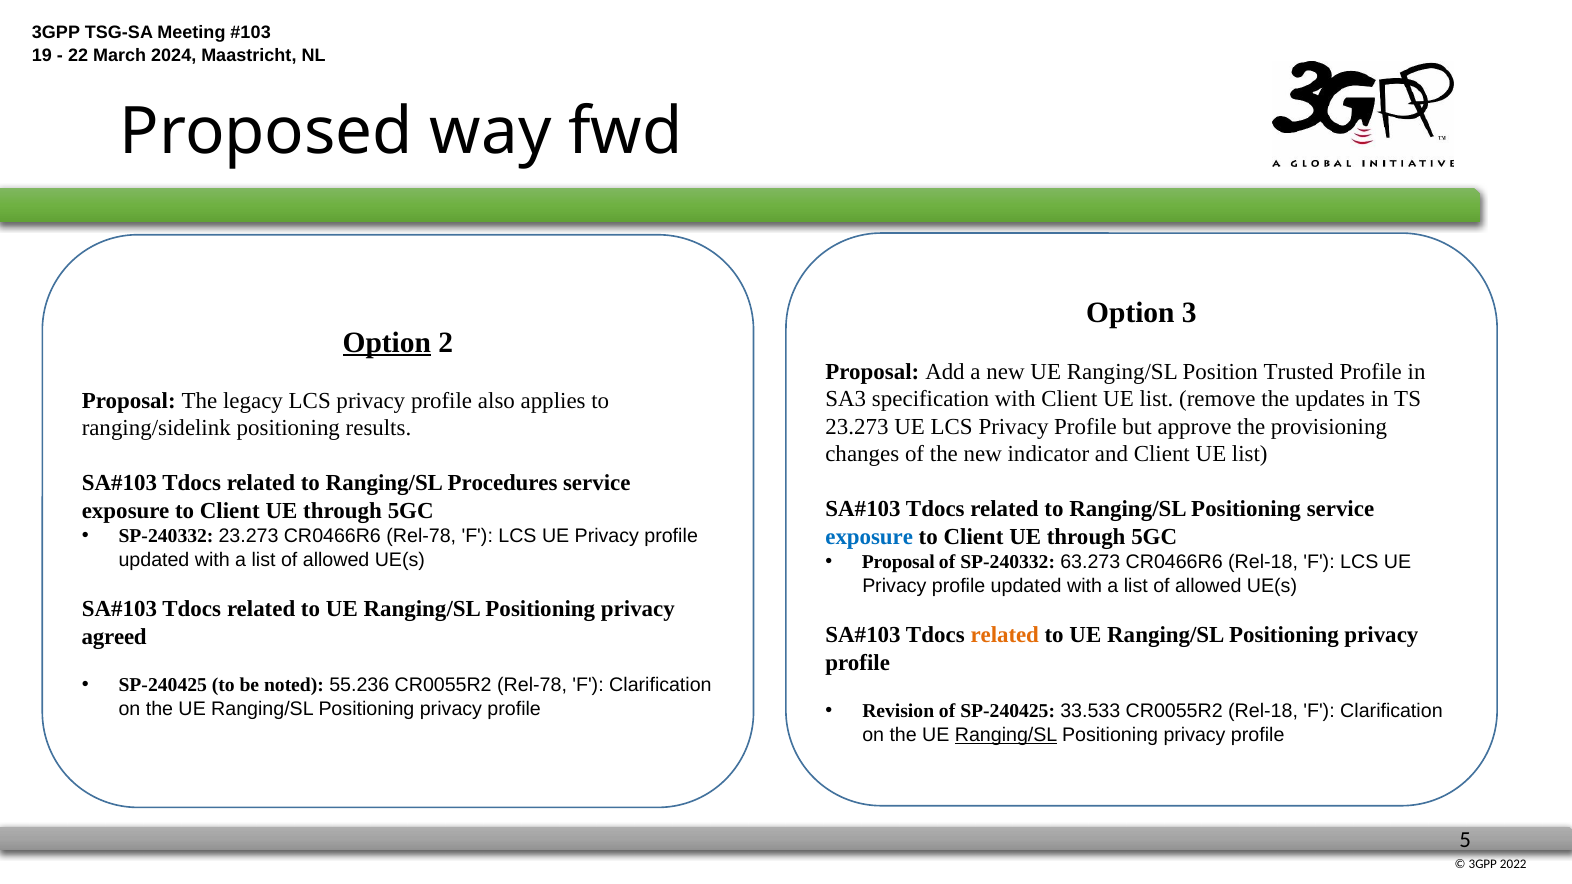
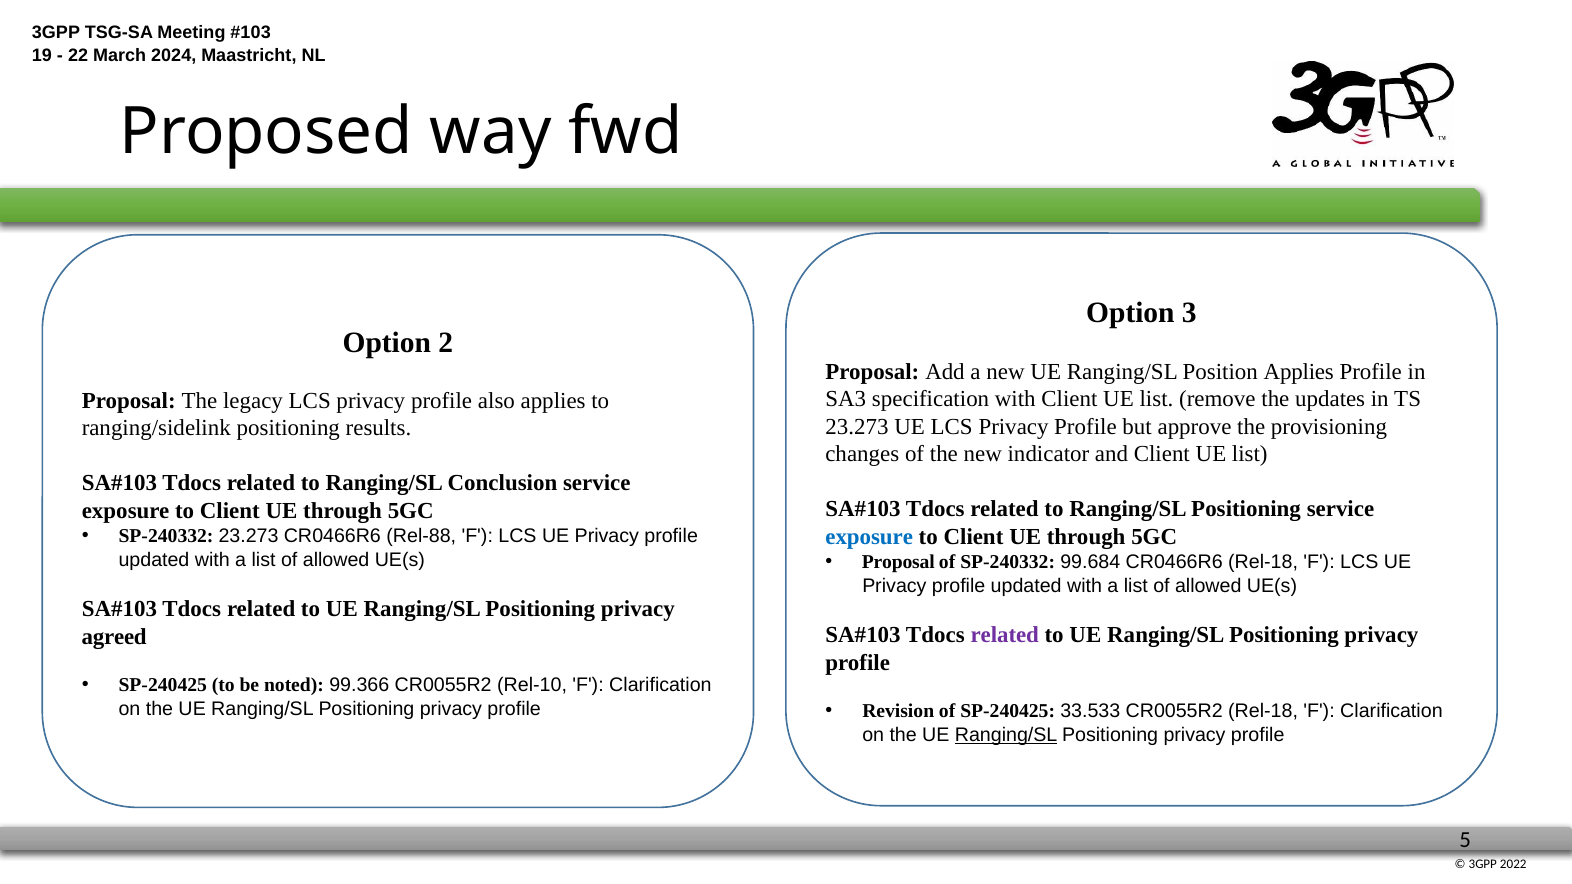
Option underline: present -> none (387, 342)
Position Trusted: Trusted -> Applies (1299, 372)
Procedures: Procedures -> Conclusion (502, 483)
CR0466R6 Rel-78: Rel-78 -> Rel-88 (421, 536)
63.273: 63.273 -> 99.684 (1090, 562)
related colour: orange -> purple (1005, 635)
55.236: 55.236 -> 99.366 (359, 686)
CR0055R2 Rel-78: Rel-78 -> Rel-10 (532, 686)
